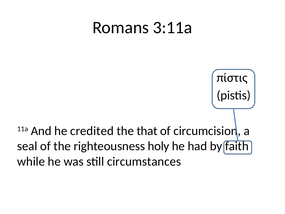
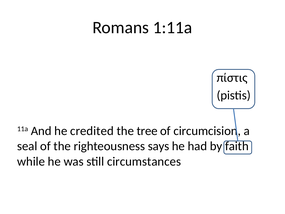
3:11a: 3:11a -> 1:11a (173, 28)
that: that -> tree (147, 131)
holy: holy -> says (159, 146)
